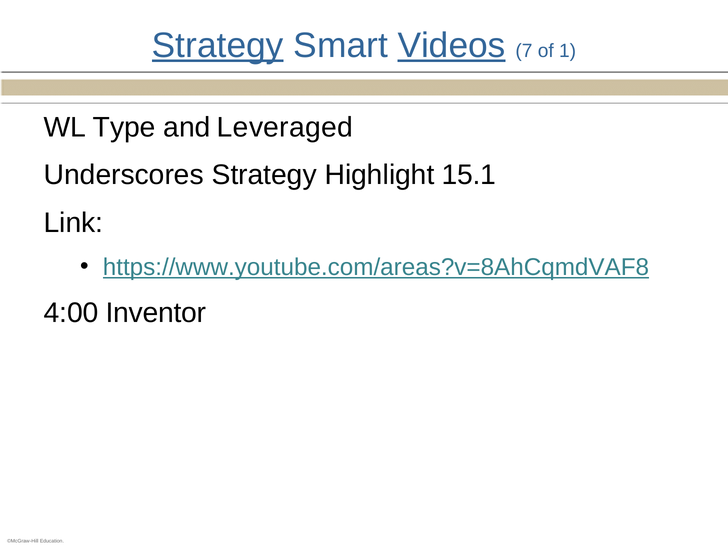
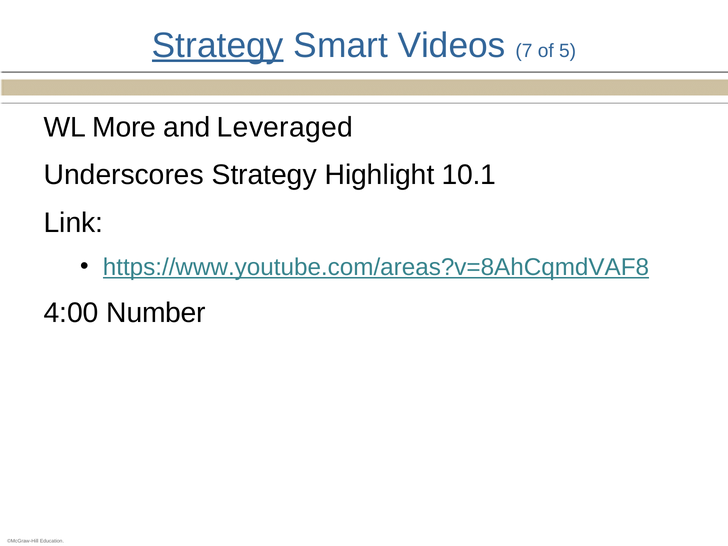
Videos underline: present -> none (452, 45)
1: 1 -> 5 (568, 51)
Type: Type -> More (124, 127)
15.1: 15.1 -> 10.1 (469, 175)
Inventor: Inventor -> Number (156, 313)
